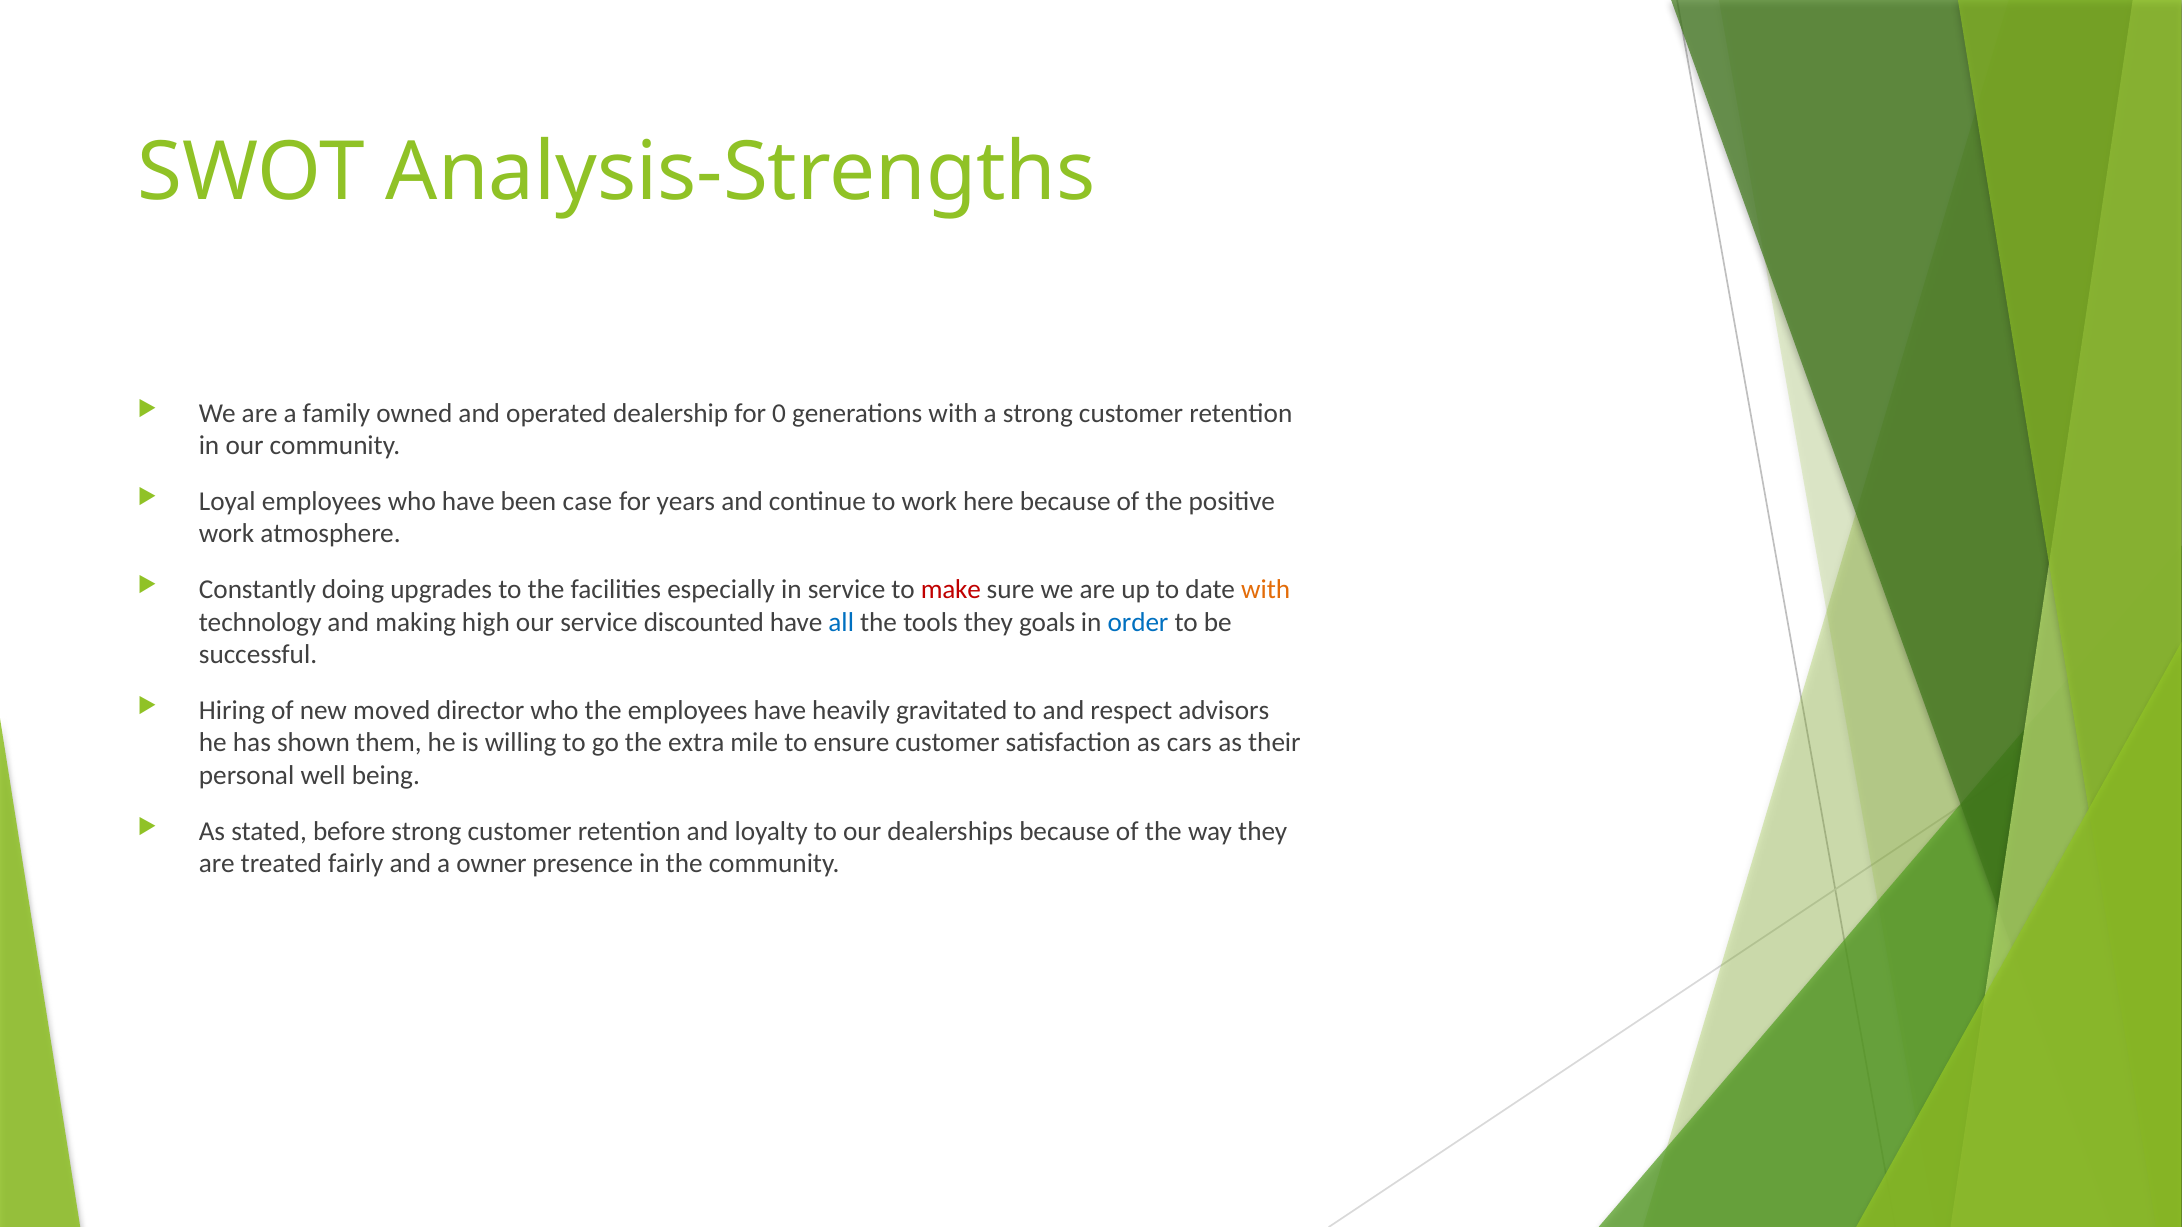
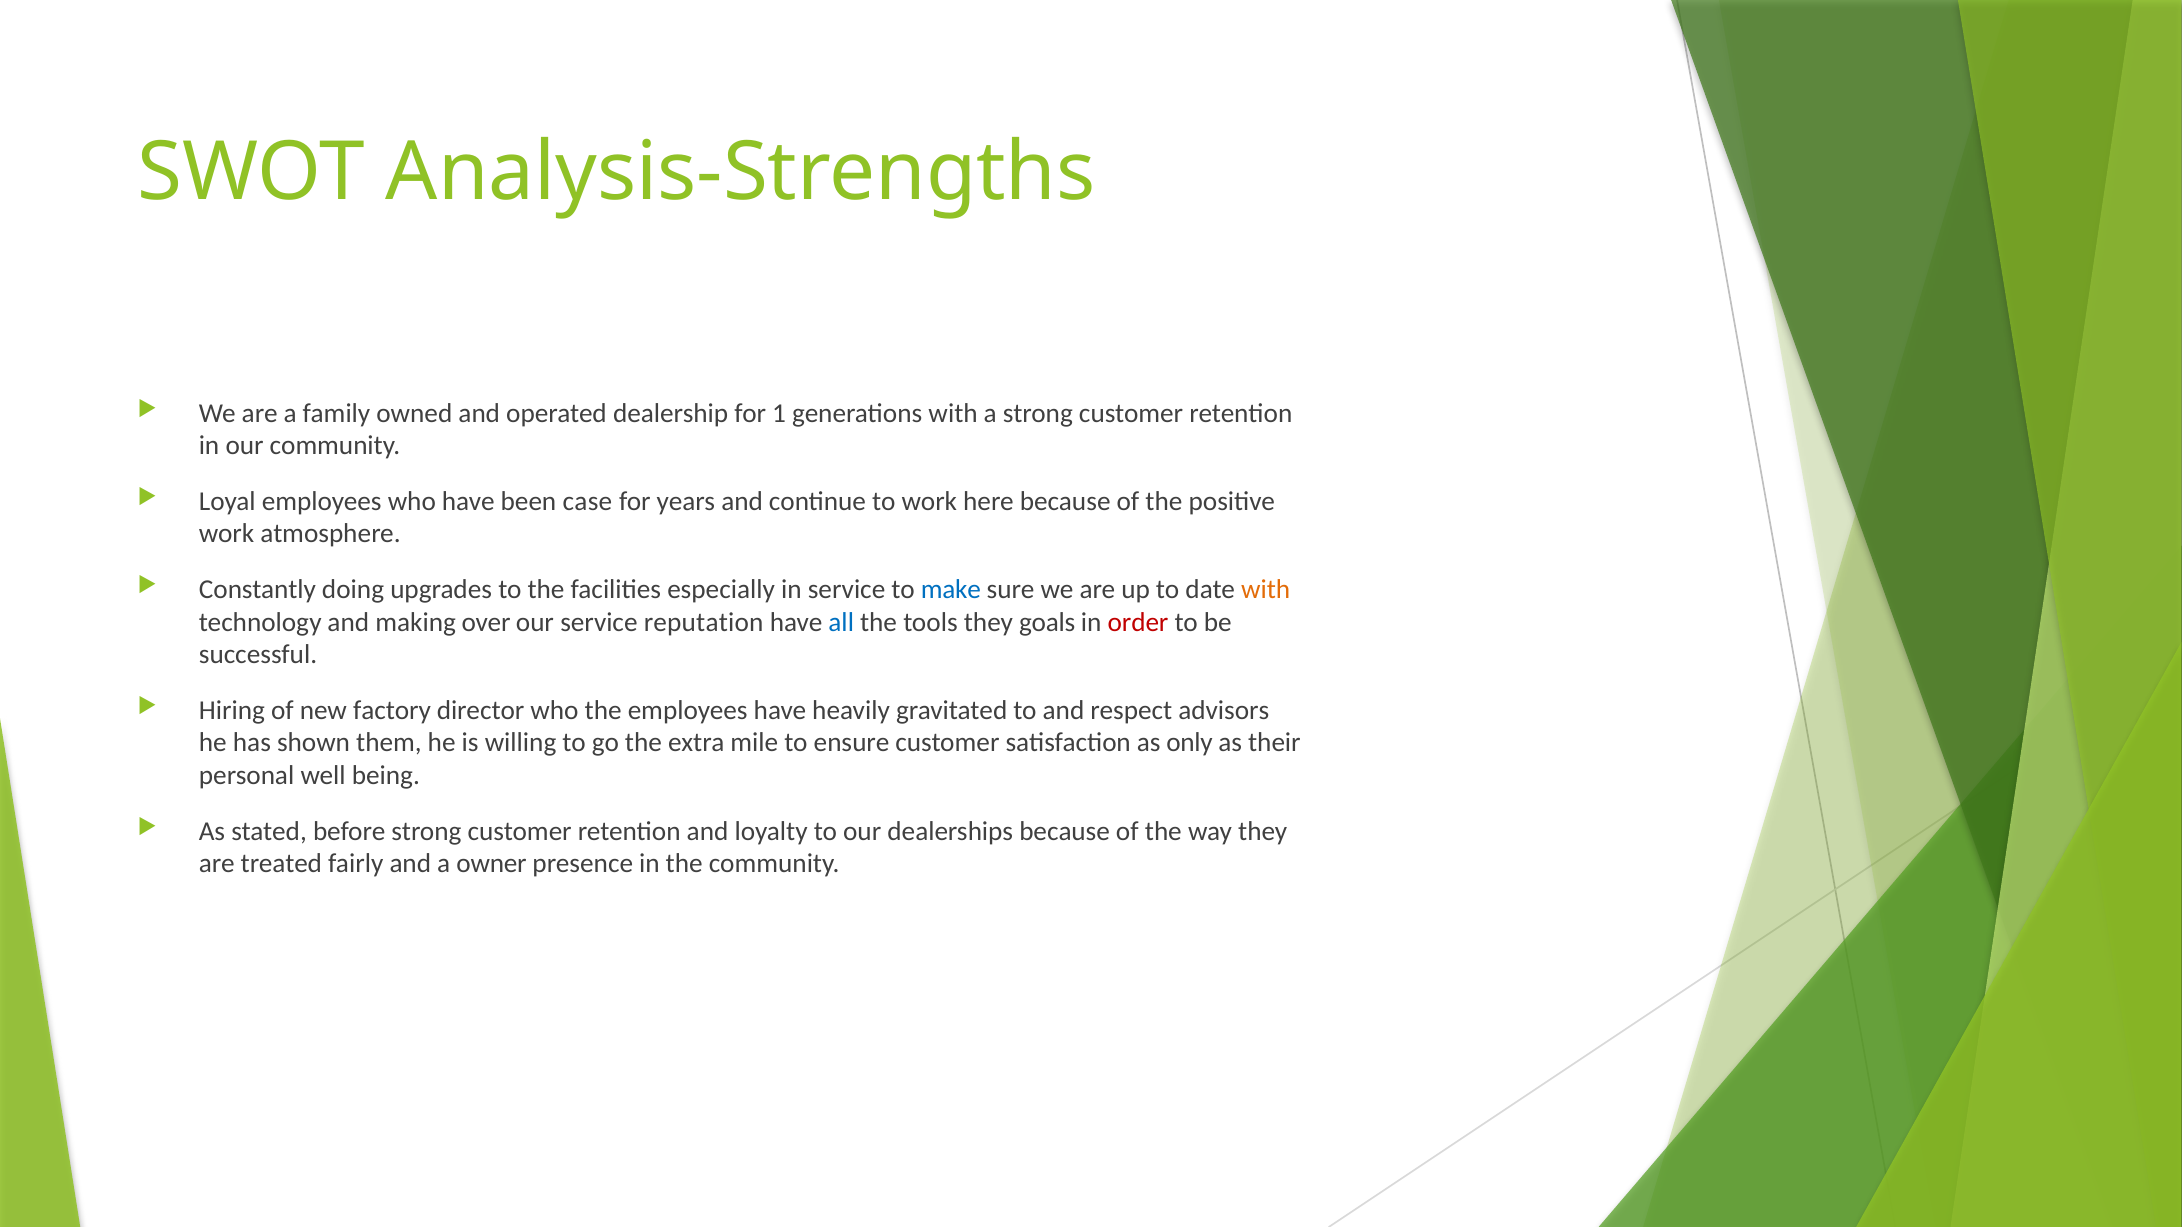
0: 0 -> 1 (779, 413)
make colour: red -> blue (951, 590)
high: high -> over (486, 622)
discounted: discounted -> reputation (704, 622)
order colour: blue -> red (1138, 622)
moved: moved -> factory (392, 710)
cars: cars -> only (1190, 743)
